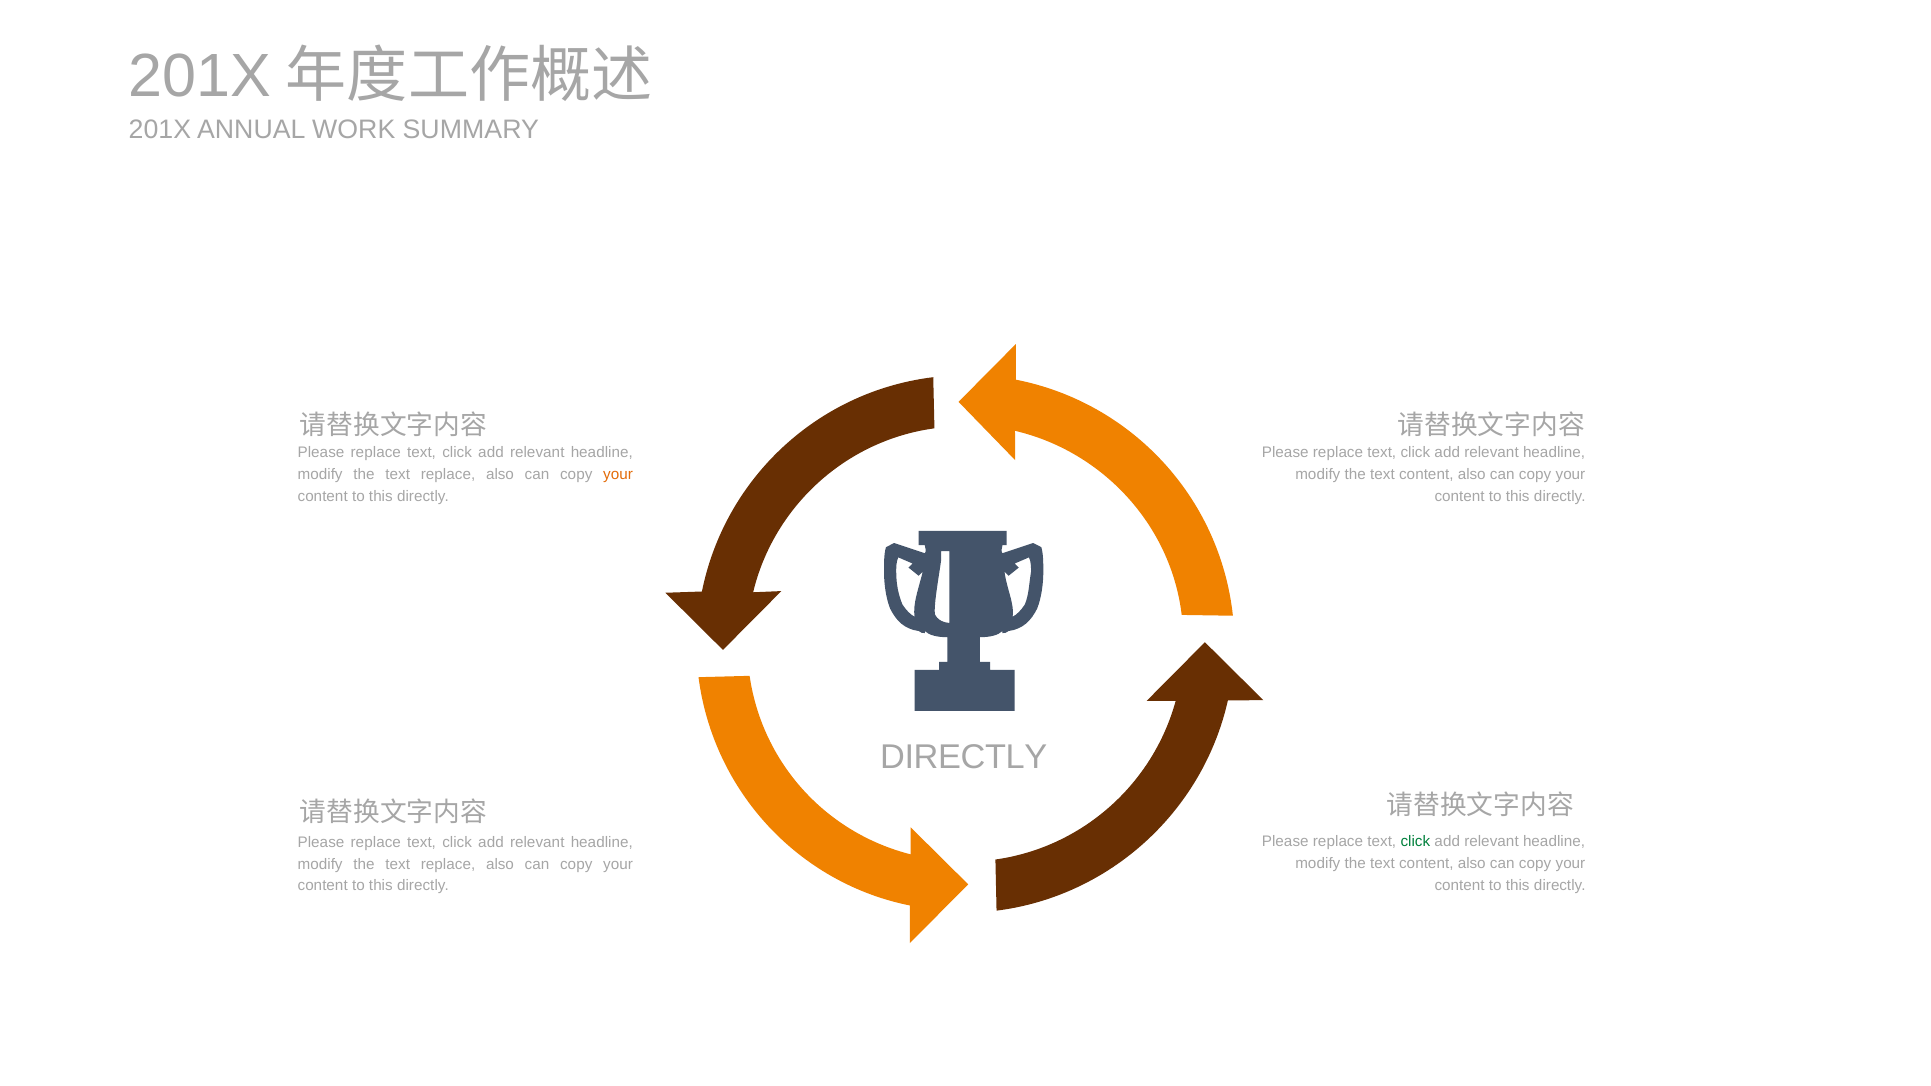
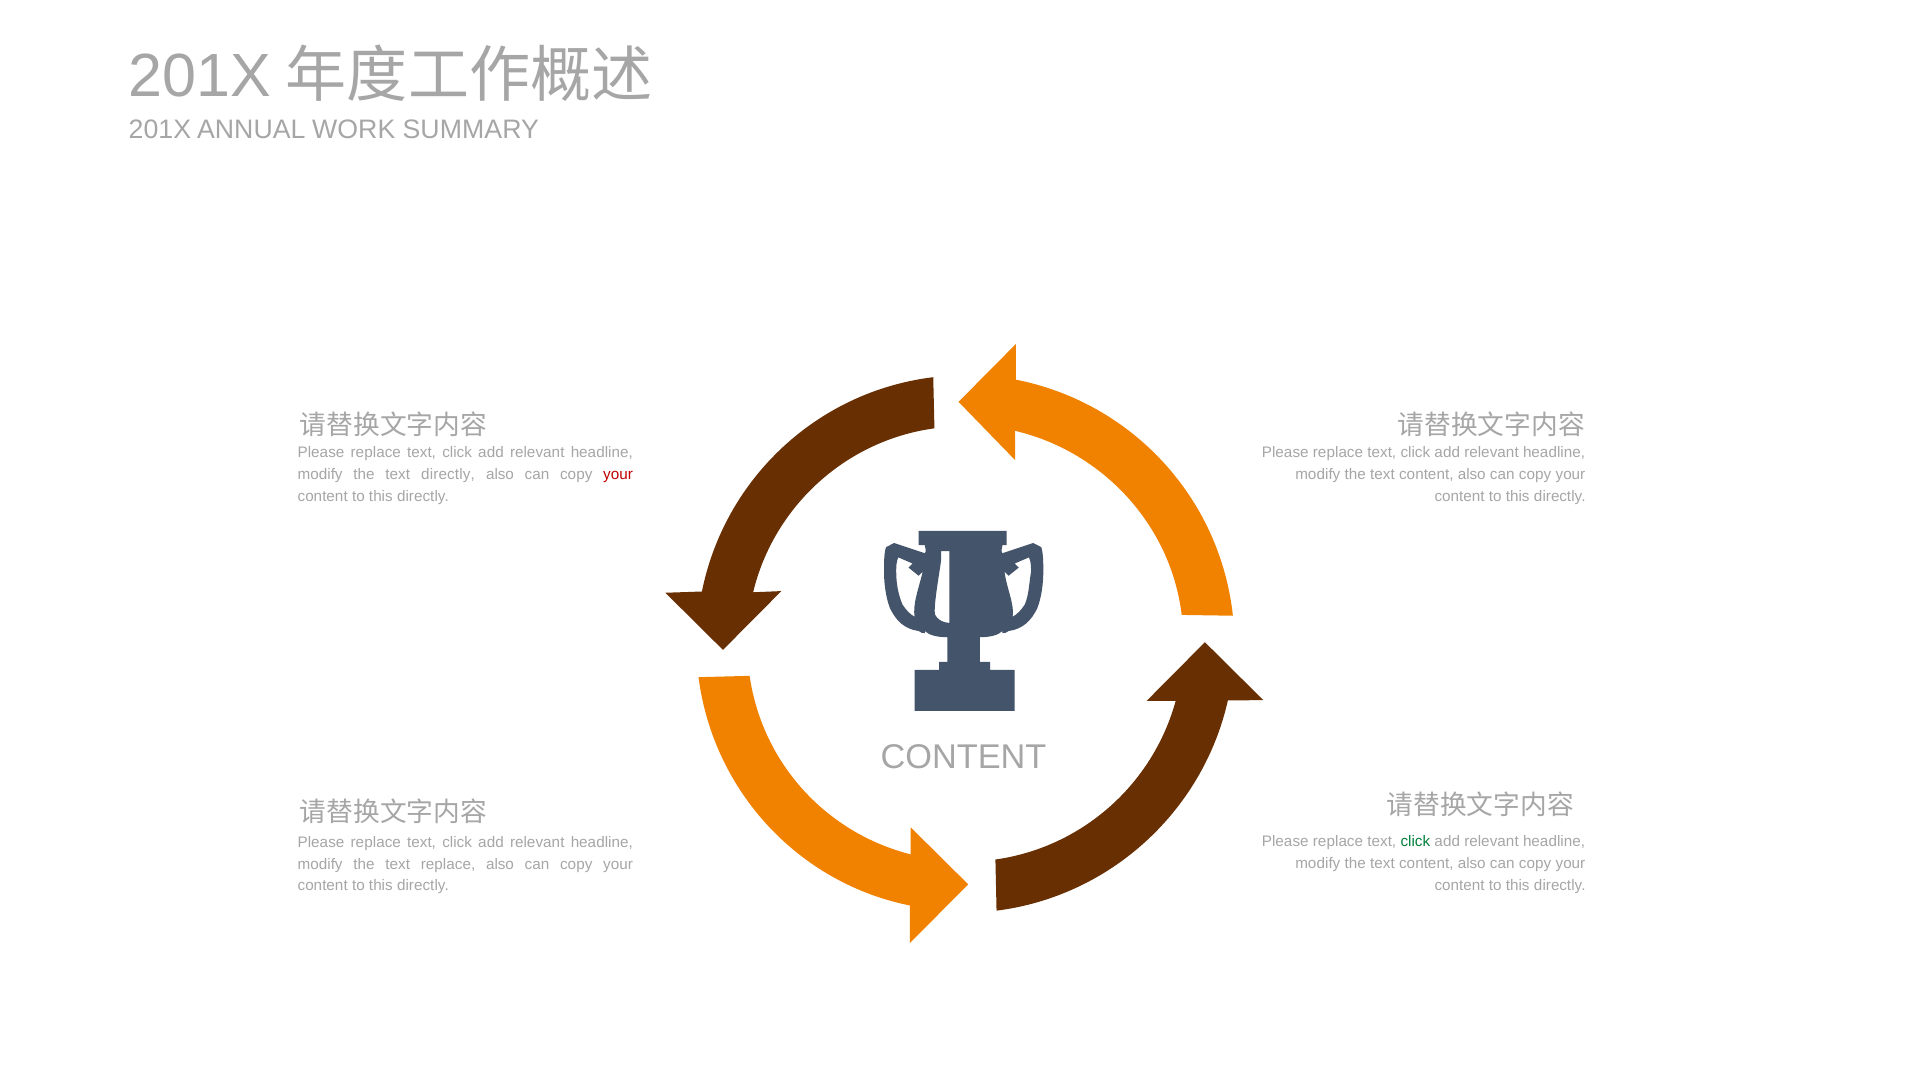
replace: replace -> directly (448, 474)
your colour: orange -> red (618, 474)
DIRECTLY: DIRECTLY -> CONTENT (964, 758)
